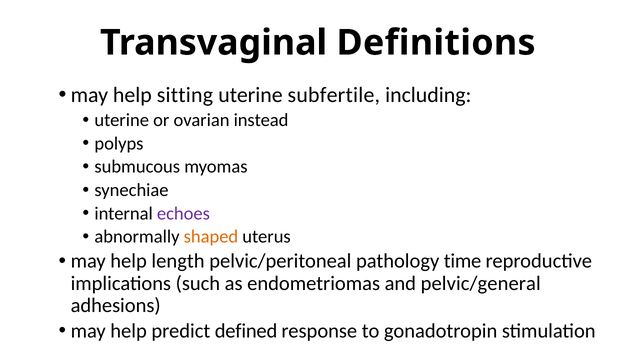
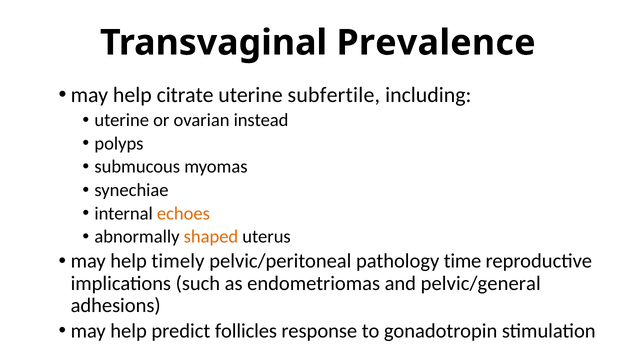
Definitions: Definitions -> Prevalence (436, 43)
sitting: sitting -> citrate (185, 95)
echoes colour: purple -> orange (183, 213)
length: length -> timely (178, 261)
defined: defined -> follicles (246, 331)
